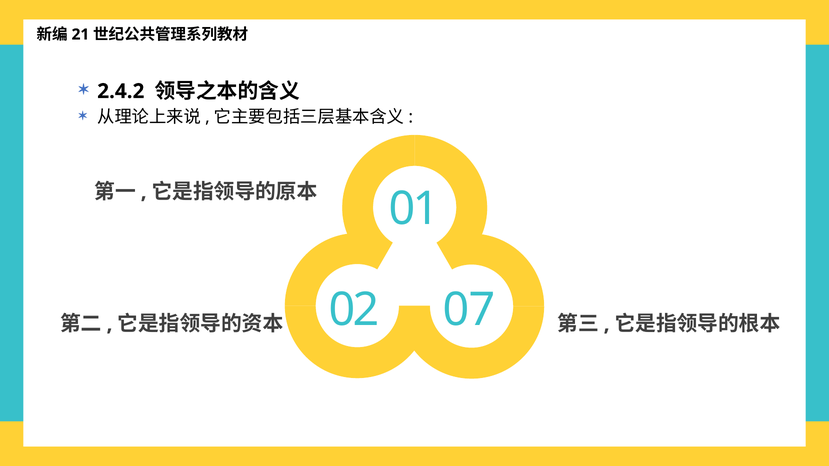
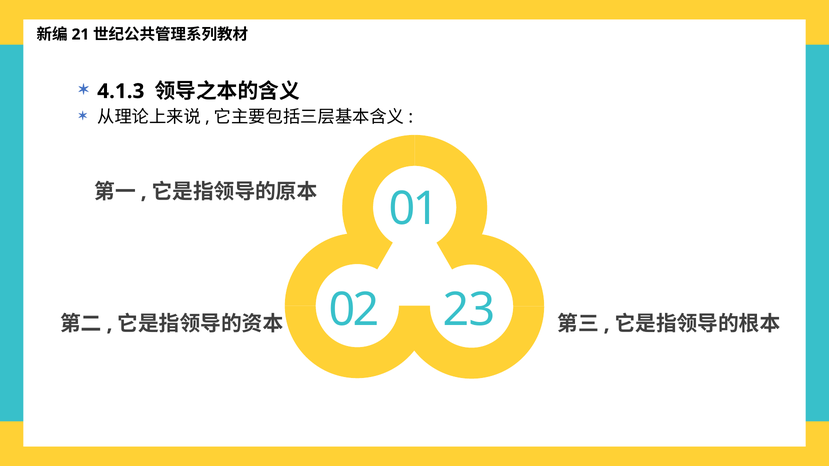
2.4.2: 2.4.2 -> 4.1.3 (121, 91)
07: 07 -> 23 (469, 310)
